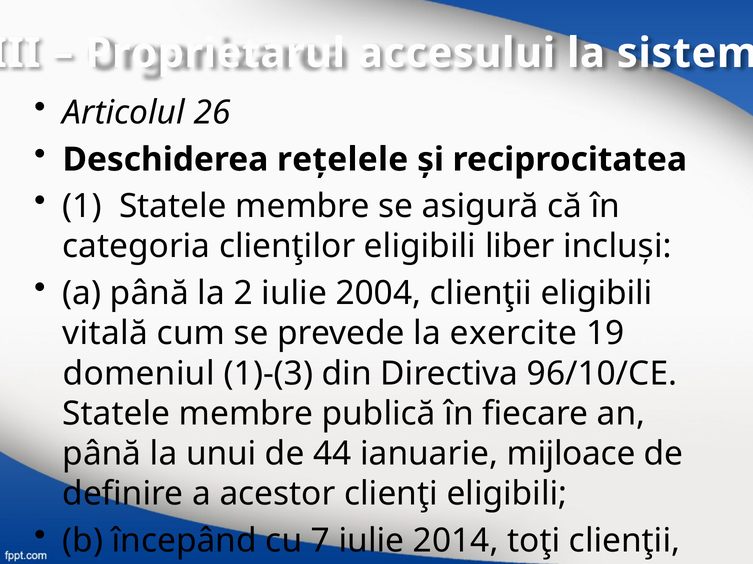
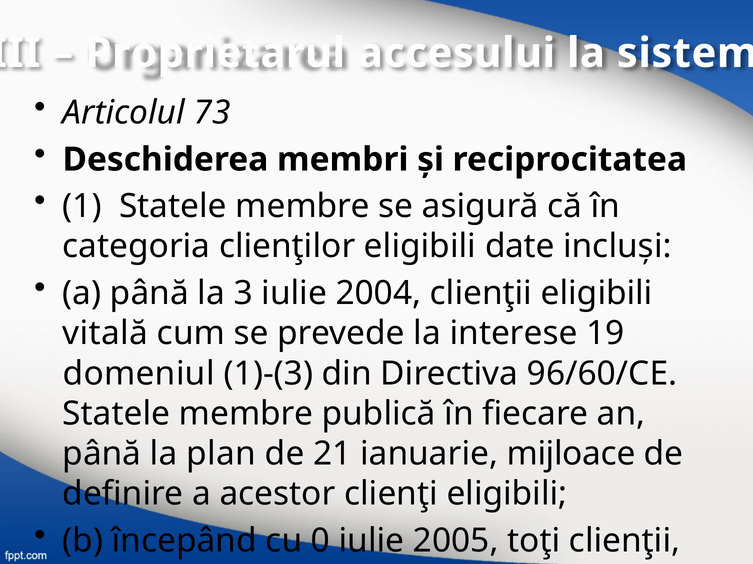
26: 26 -> 73 (212, 113)
reţelele: reţelele -> membri (343, 160)
liber: liber -> date (520, 247)
2: 2 -> 3 (243, 294)
exercite: exercite -> interese (514, 334)
96/10/CE: 96/10/CE -> 96/60/CE (602, 374)
unui: unui -> plan (221, 454)
44: 44 -> 21 (332, 454)
7: 7 -> 0 (320, 541)
2014: 2014 -> 2005 (456, 541)
